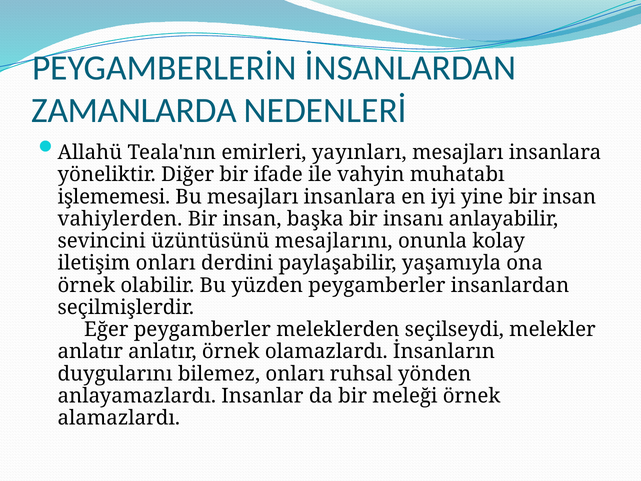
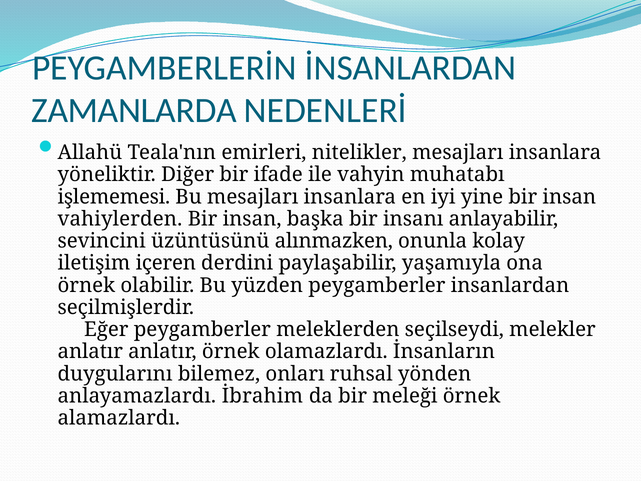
yayınları: yayınları -> nitelikler (359, 153)
mesajlarını: mesajlarını -> alınmazken (334, 241)
iletişim onları: onları -> içeren (166, 263)
Insanlar: Insanlar -> İbrahim (262, 396)
